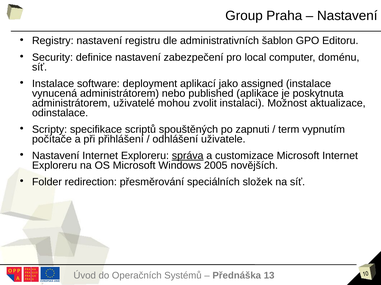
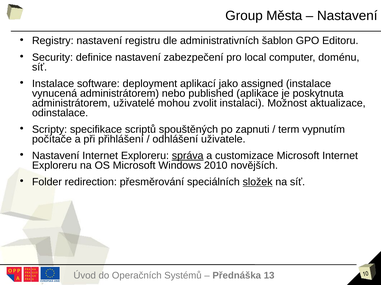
Praha: Praha -> Města (284, 16)
2005: 2005 -> 2010 (216, 166)
složek underline: none -> present (258, 182)
